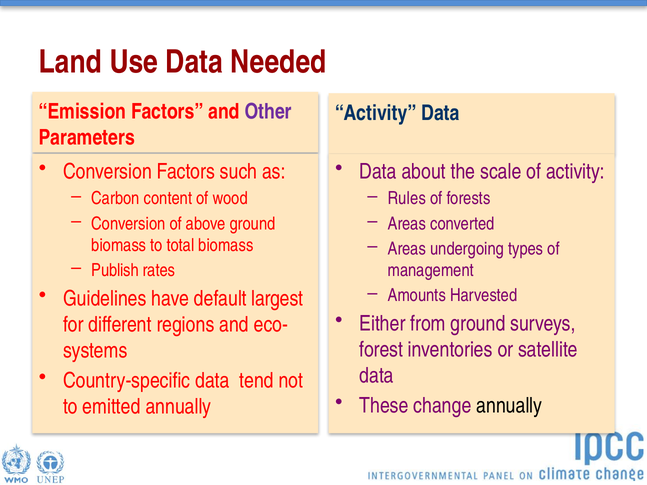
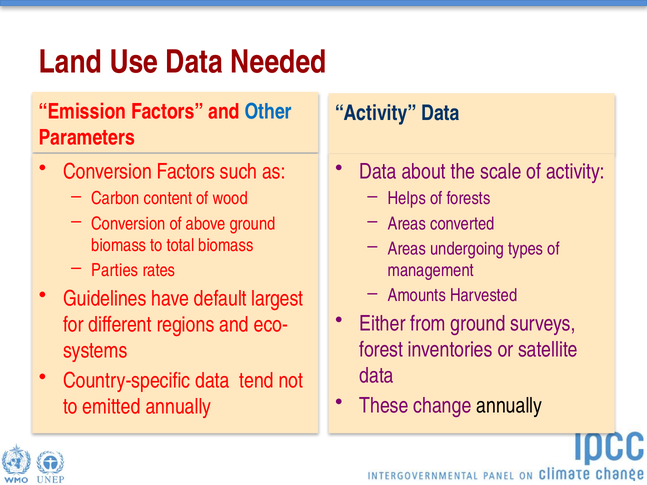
Other colour: purple -> blue (268, 112)
Rules: Rules -> Helps (407, 199)
Publish: Publish -> Parties (115, 271)
